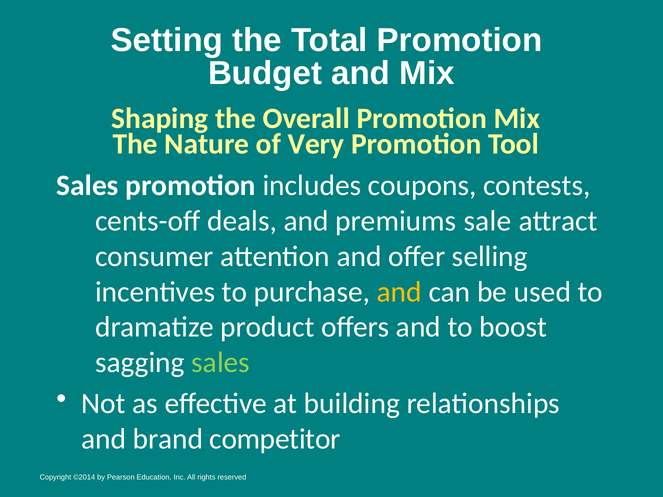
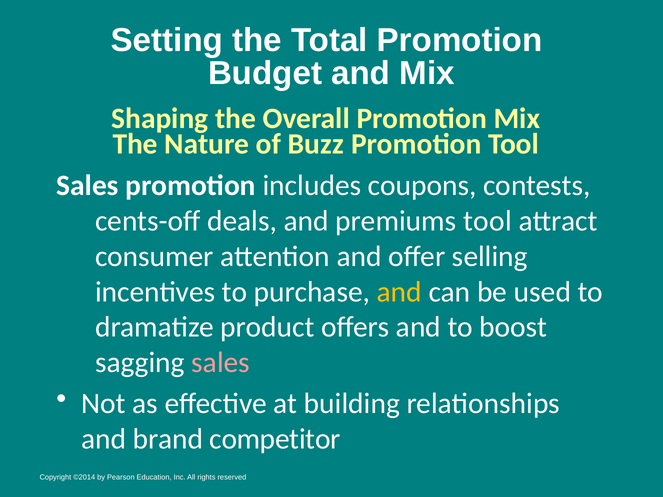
Very: Very -> Buzz (316, 144)
premiums sale: sale -> tool (487, 221)
sales colour: light green -> pink (221, 363)
